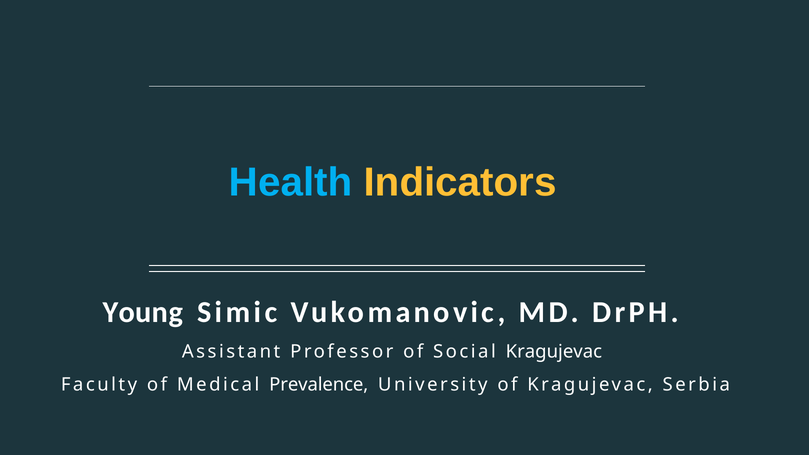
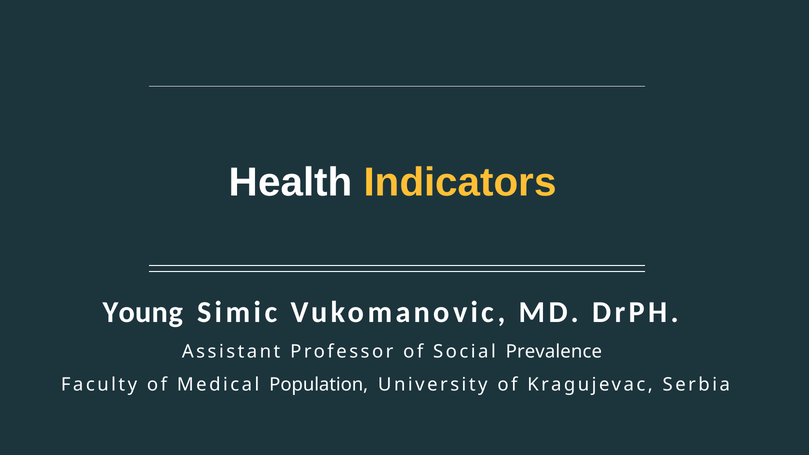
Health colour: light blue -> white (291, 183)
Social Kragujevac: Kragujevac -> Prevalence (554, 352)
Prevalence: Prevalence -> Population (319, 385)
